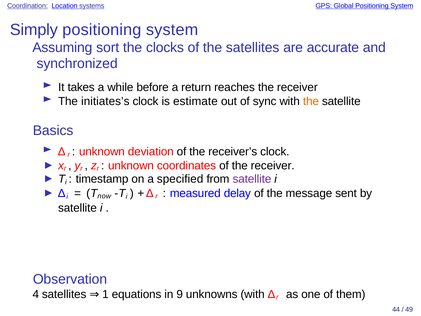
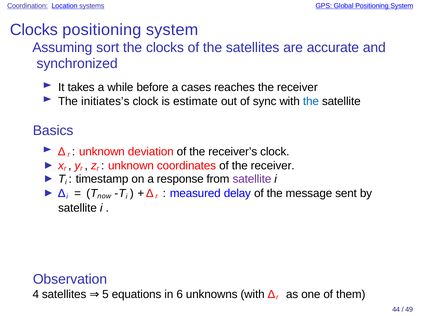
Simply: Simply -> Clocks (34, 30)
return: return -> cases (196, 87)
the colour: orange -> blue (311, 101)
specified: specified -> response (180, 179)
1: 1 -> 5 (105, 295)
9: 9 -> 6 (180, 295)
